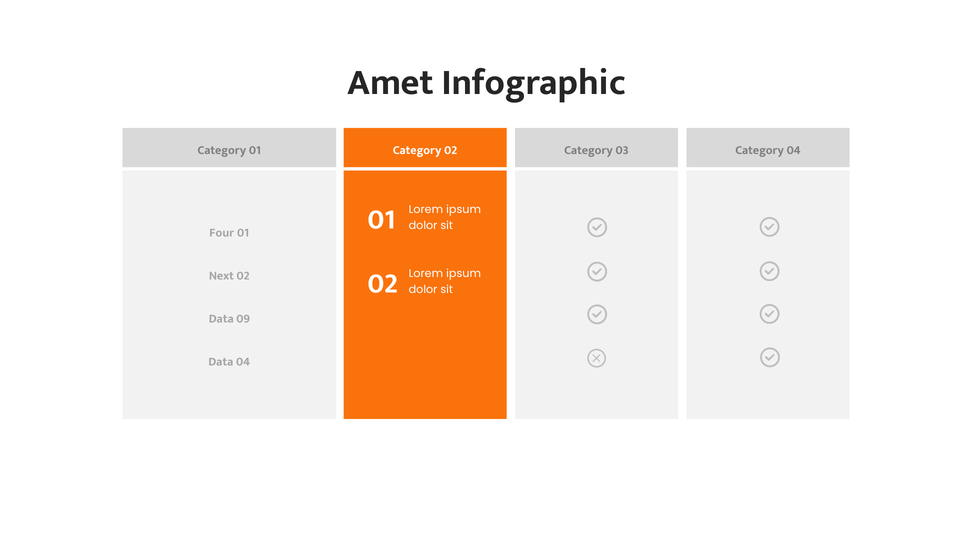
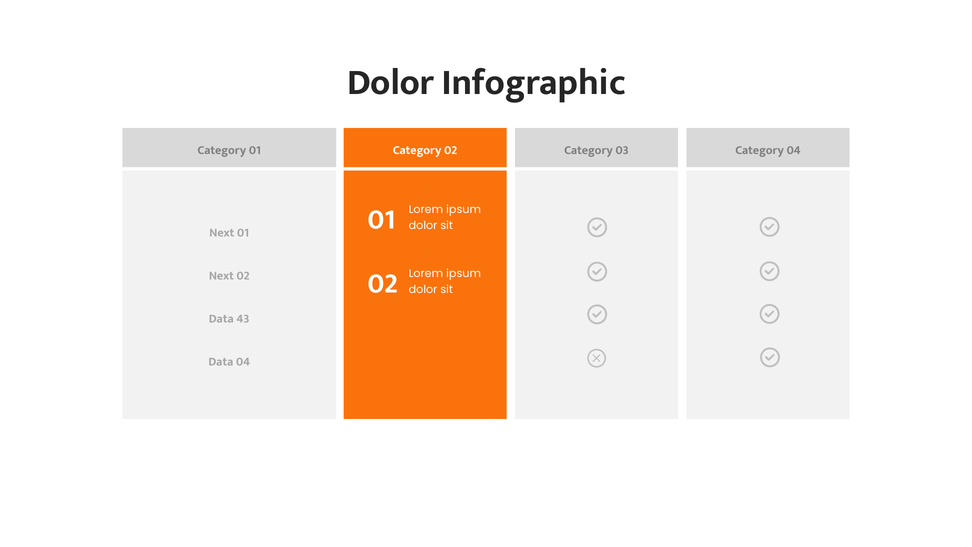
Amet: Amet -> Dolor (390, 82)
Four: Four -> Next (222, 233)
09: 09 -> 43 (243, 319)
